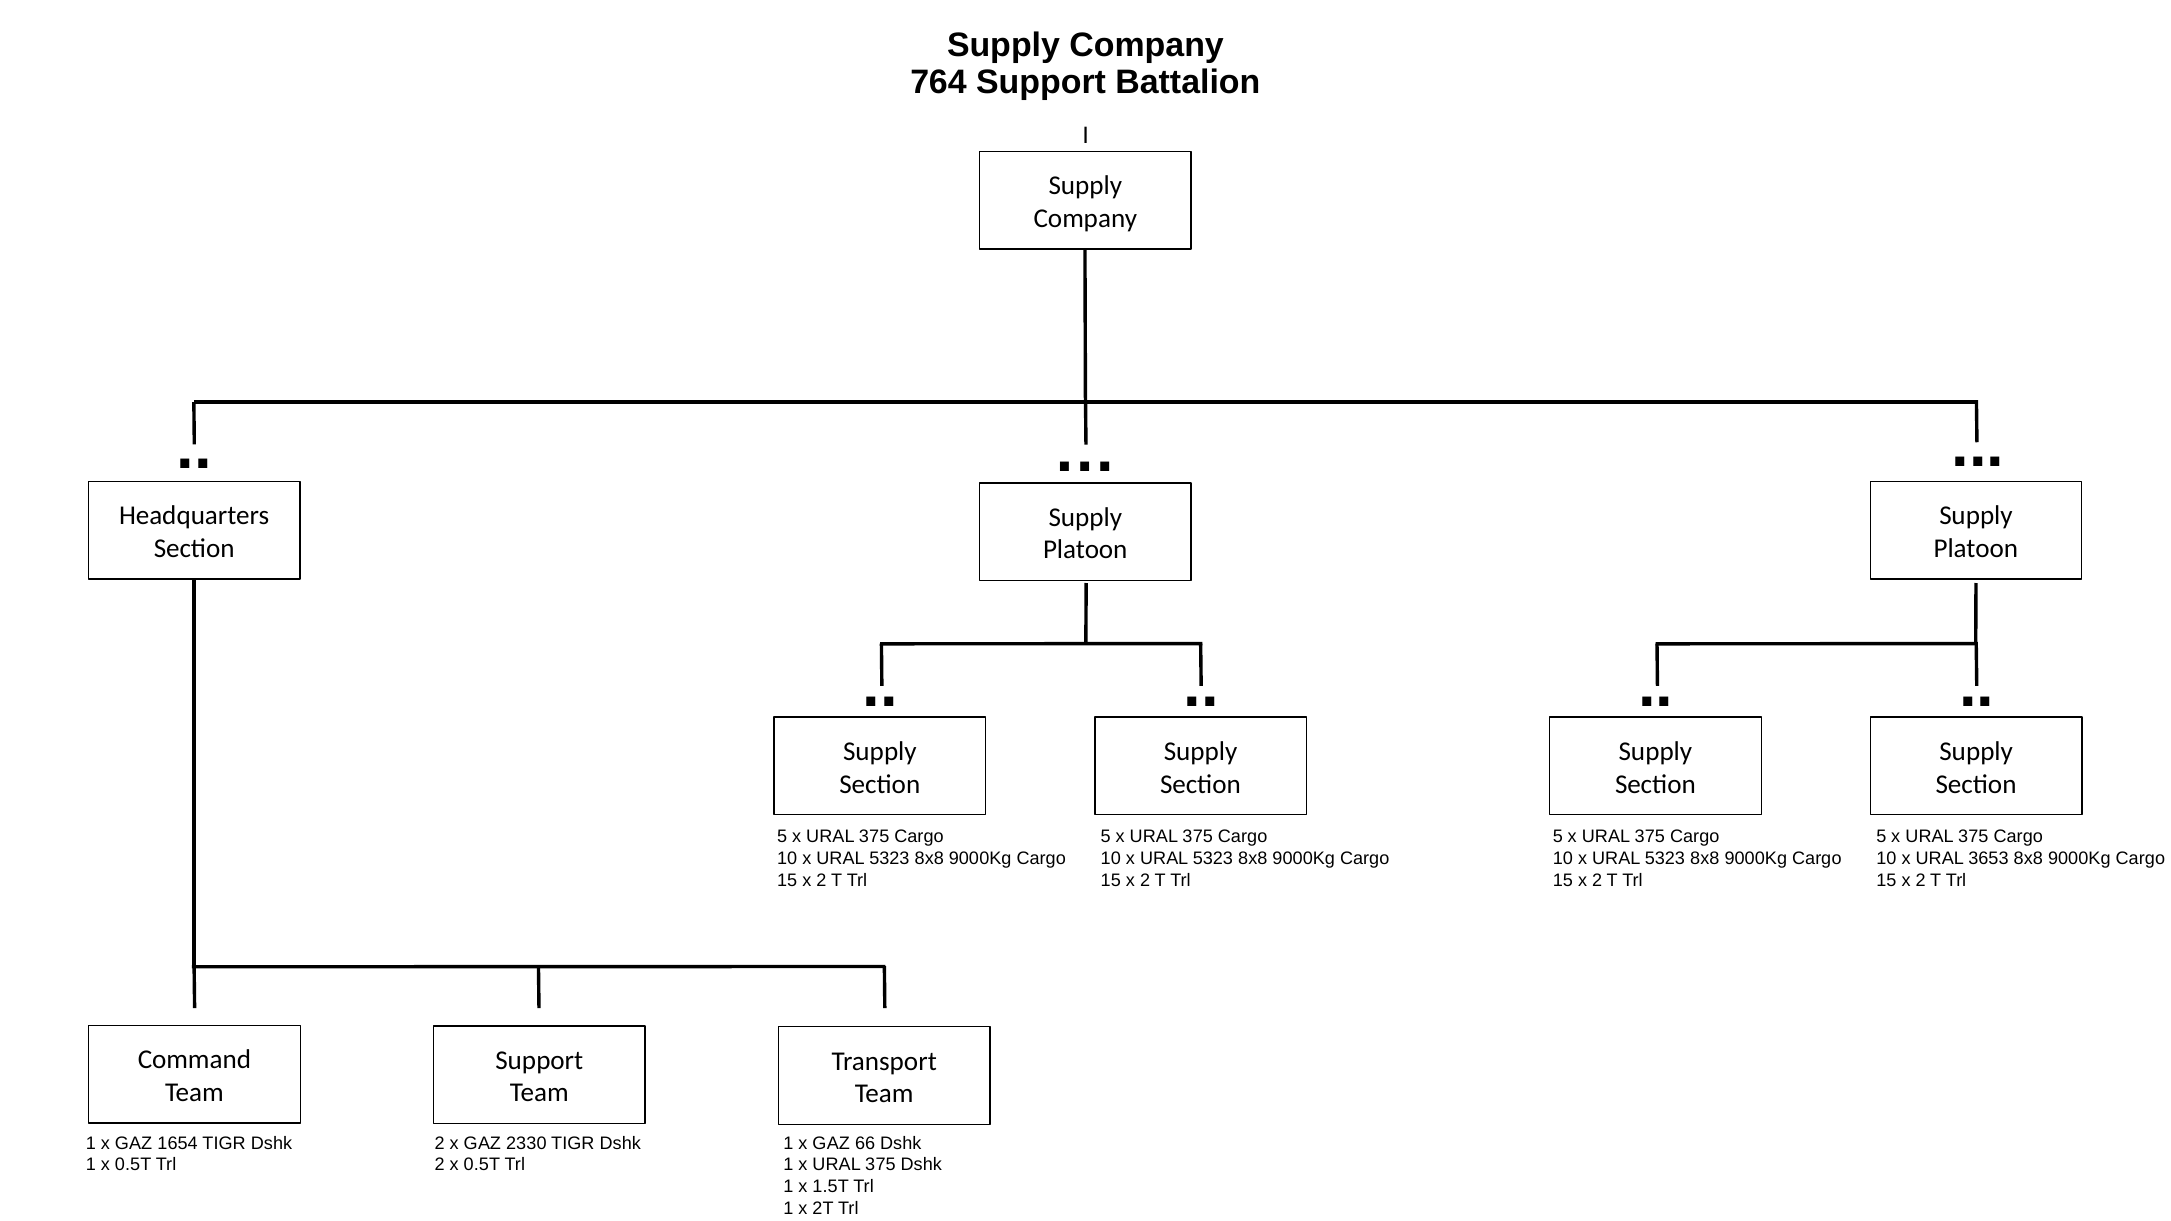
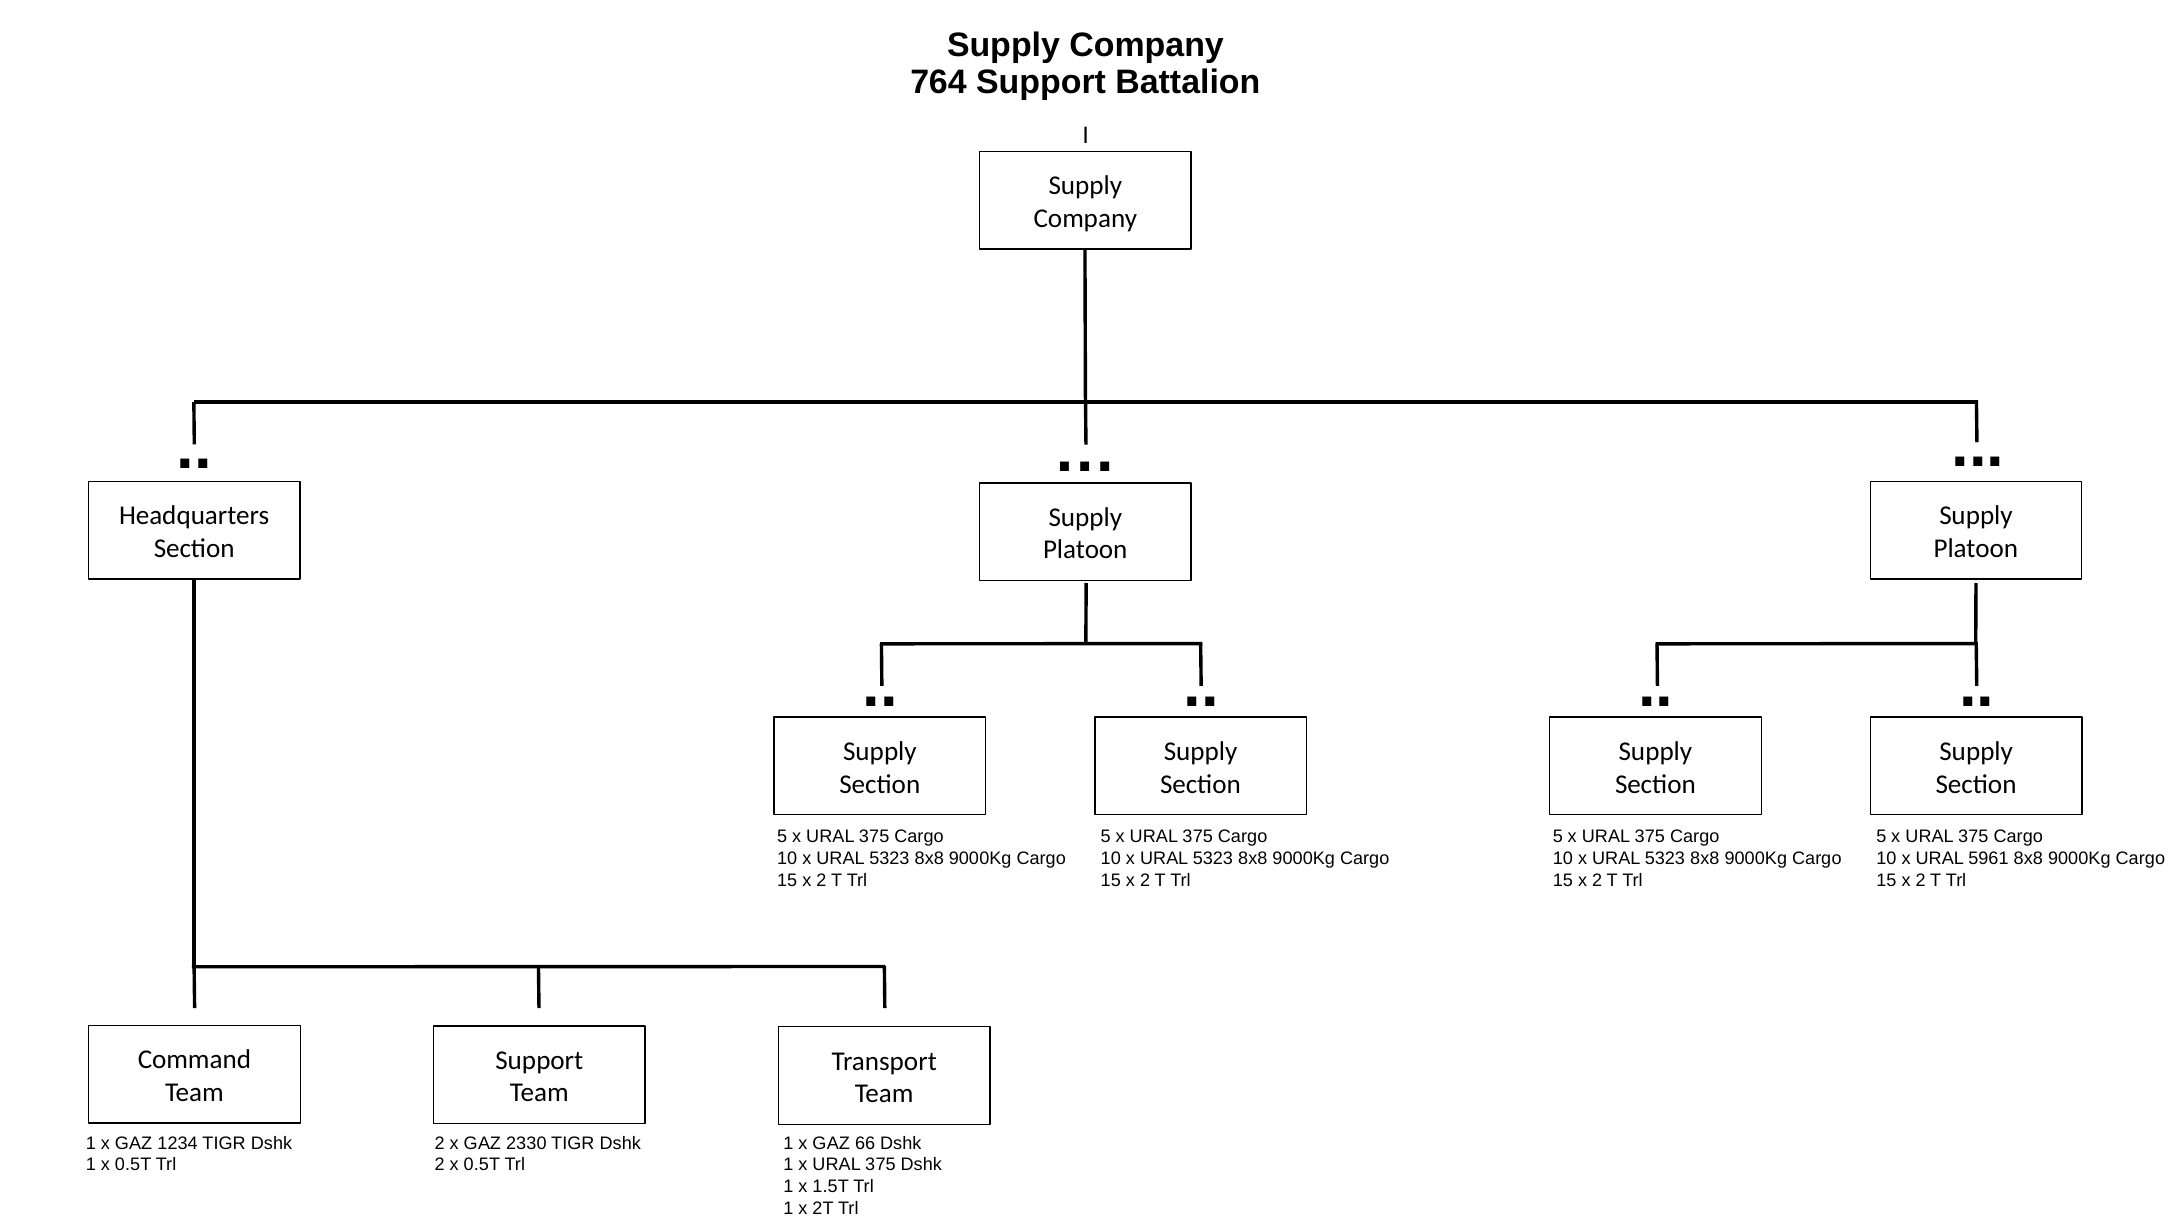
3653: 3653 -> 5961 (1988, 859)
1654: 1654 -> 1234 (178, 1143)
